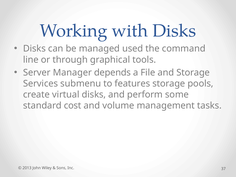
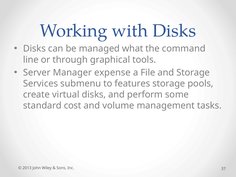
used: used -> what (133, 49)
depends: depends -> expense (112, 73)
